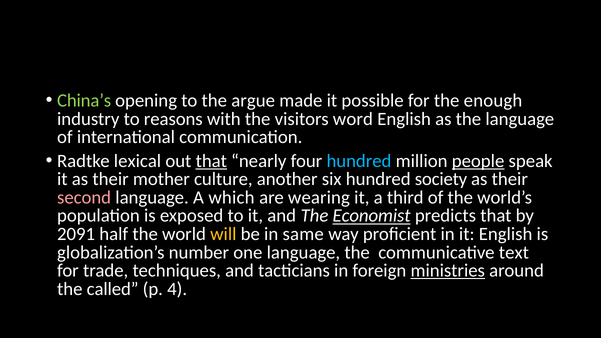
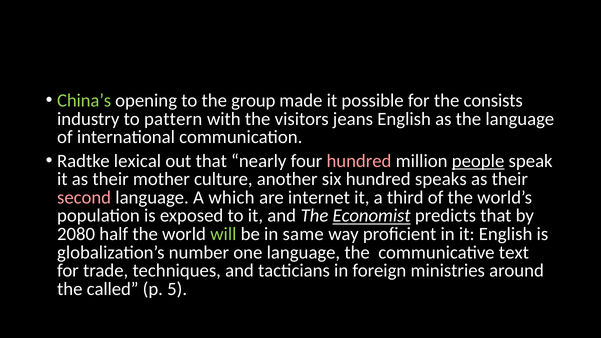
argue: argue -> group (253, 101)
enough: enough -> consists (493, 101)
reasons: reasons -> pattern (173, 119)
word: word -> jeans (353, 119)
that underline: present -> none (211, 161)
hundred colour: light blue -> pink (359, 161)
society: society -> speaks (441, 179)
wearing: wearing -> internet (319, 198)
2091: 2091 -> 2080 (76, 234)
will colour: yellow -> light green (223, 234)
ministries underline: present -> none (448, 271)
4: 4 -> 5 (177, 289)
